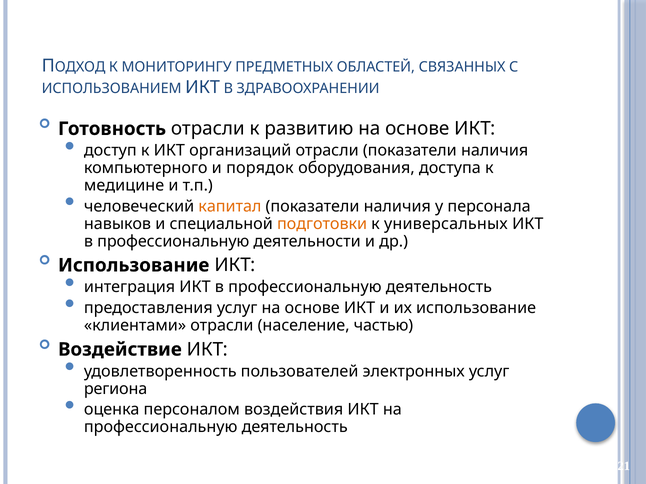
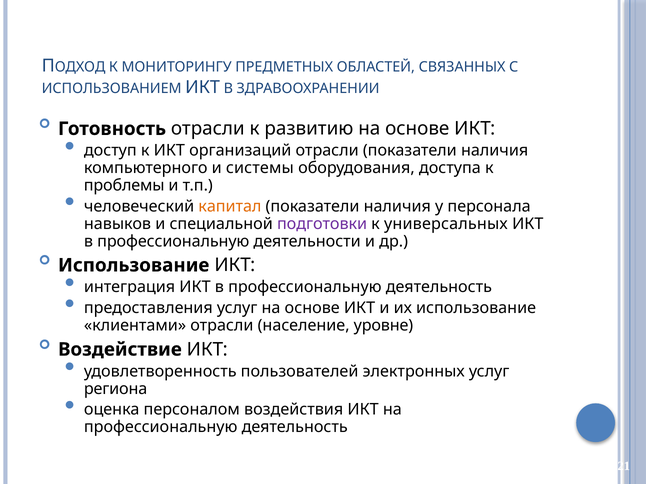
порядок: порядок -> системы (260, 168)
медицине: медицине -> проблемы (124, 186)
подготовки colour: orange -> purple (322, 224)
частью: частью -> уровне (383, 326)
